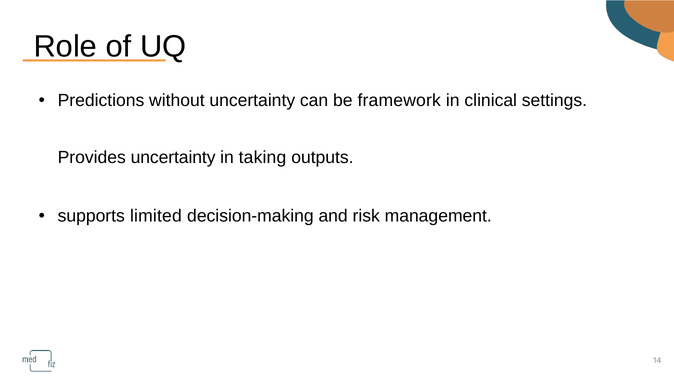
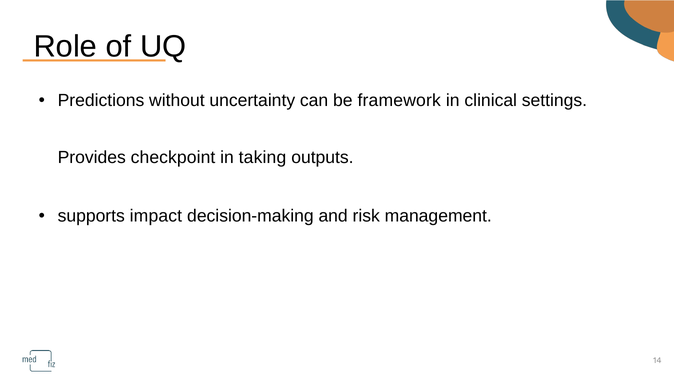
Provides uncertainty: uncertainty -> checkpoint (173, 157)
limited: limited -> impact (156, 216)
